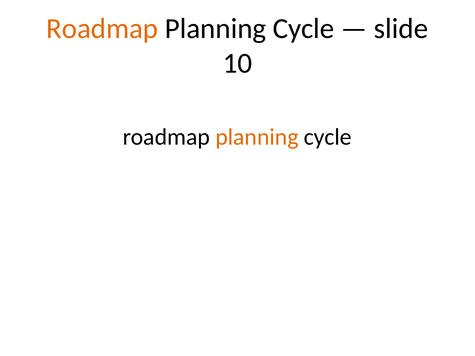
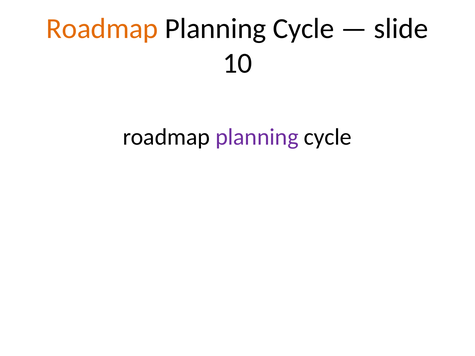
planning colour: orange -> purple (257, 137)
